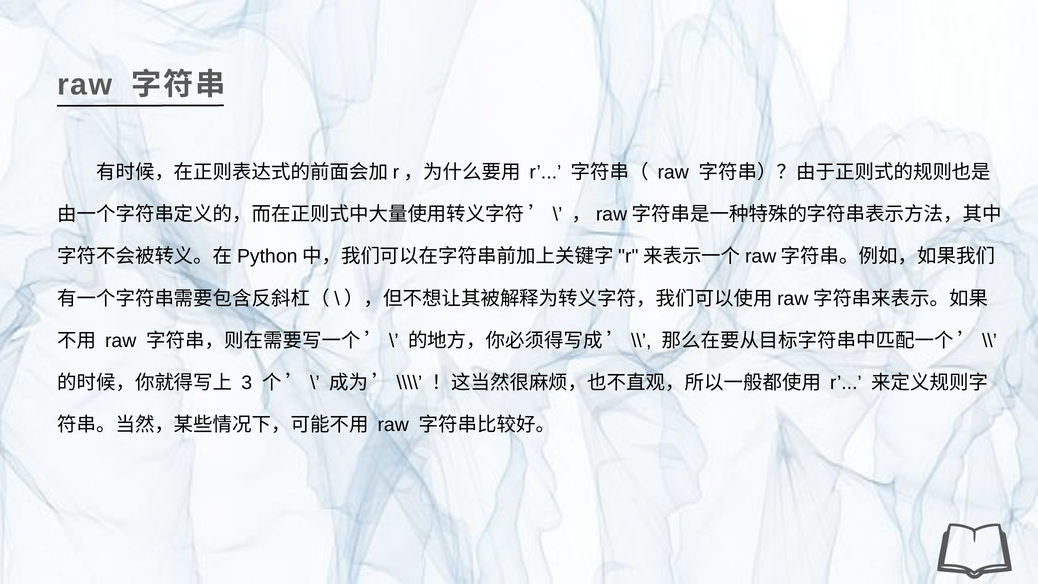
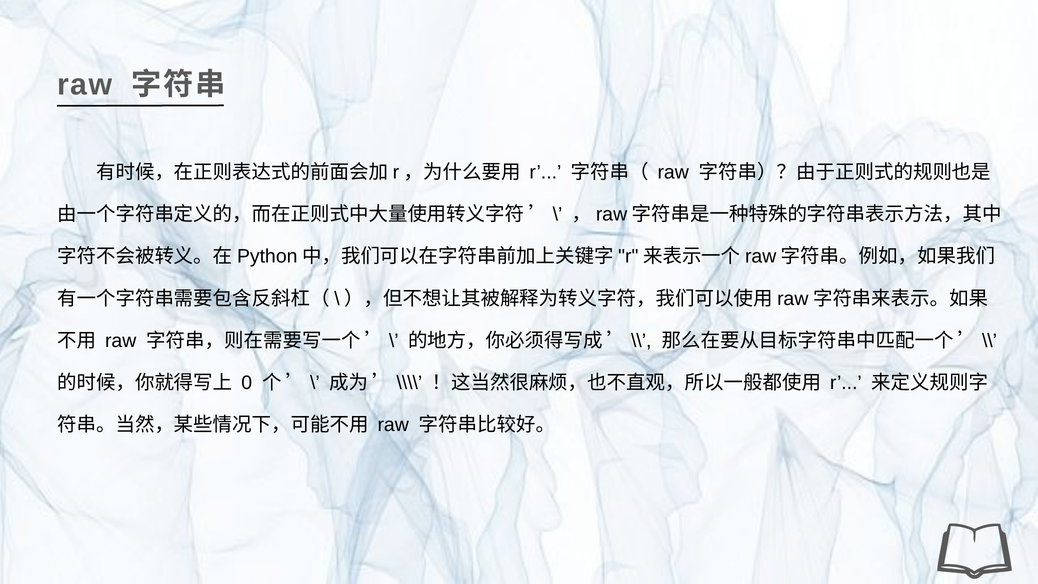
3: 3 -> 0 (247, 383)
